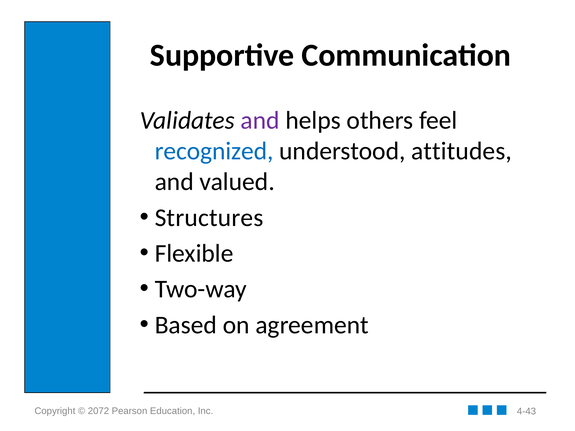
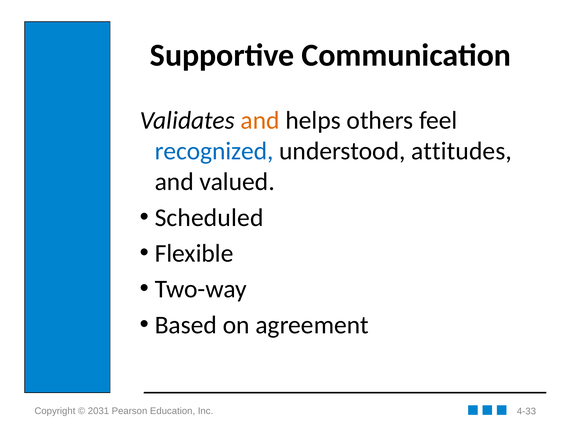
and colour: purple -> orange (260, 121)
Structures: Structures -> Scheduled (209, 218)
2072: 2072 -> 2031 (98, 411)
4-43: 4-43 -> 4-33 (526, 412)
